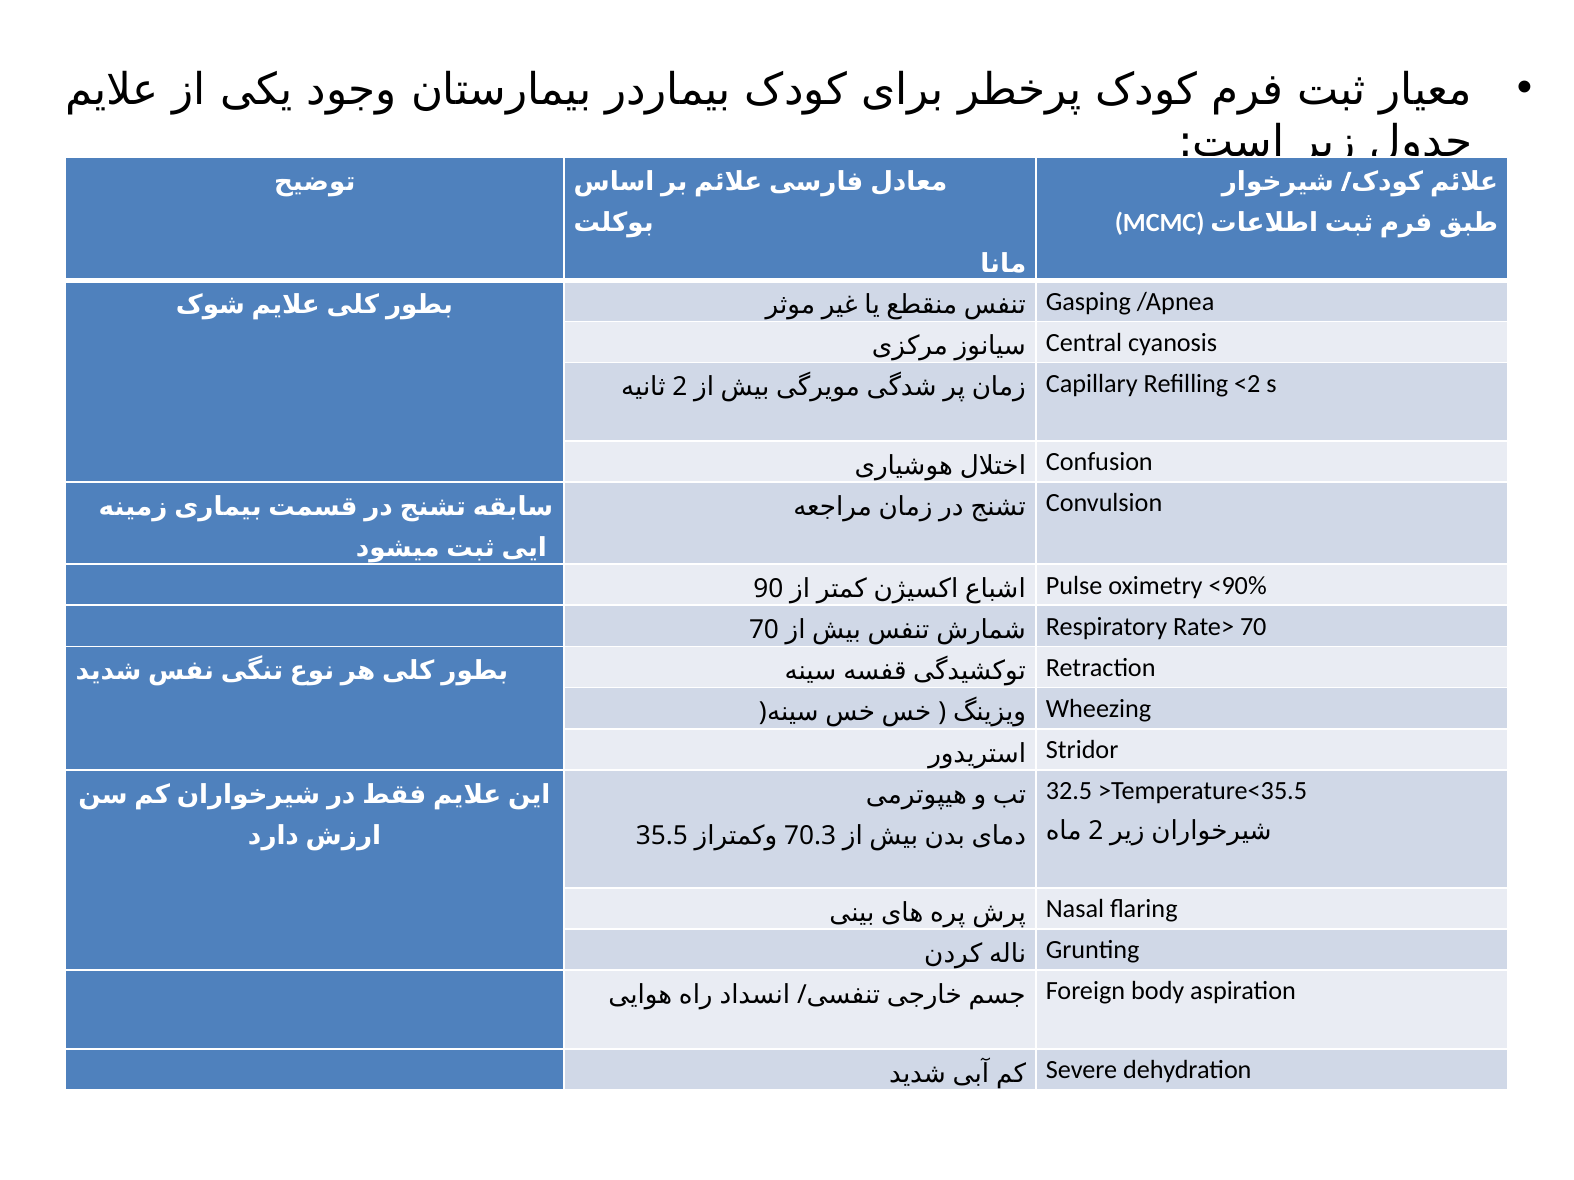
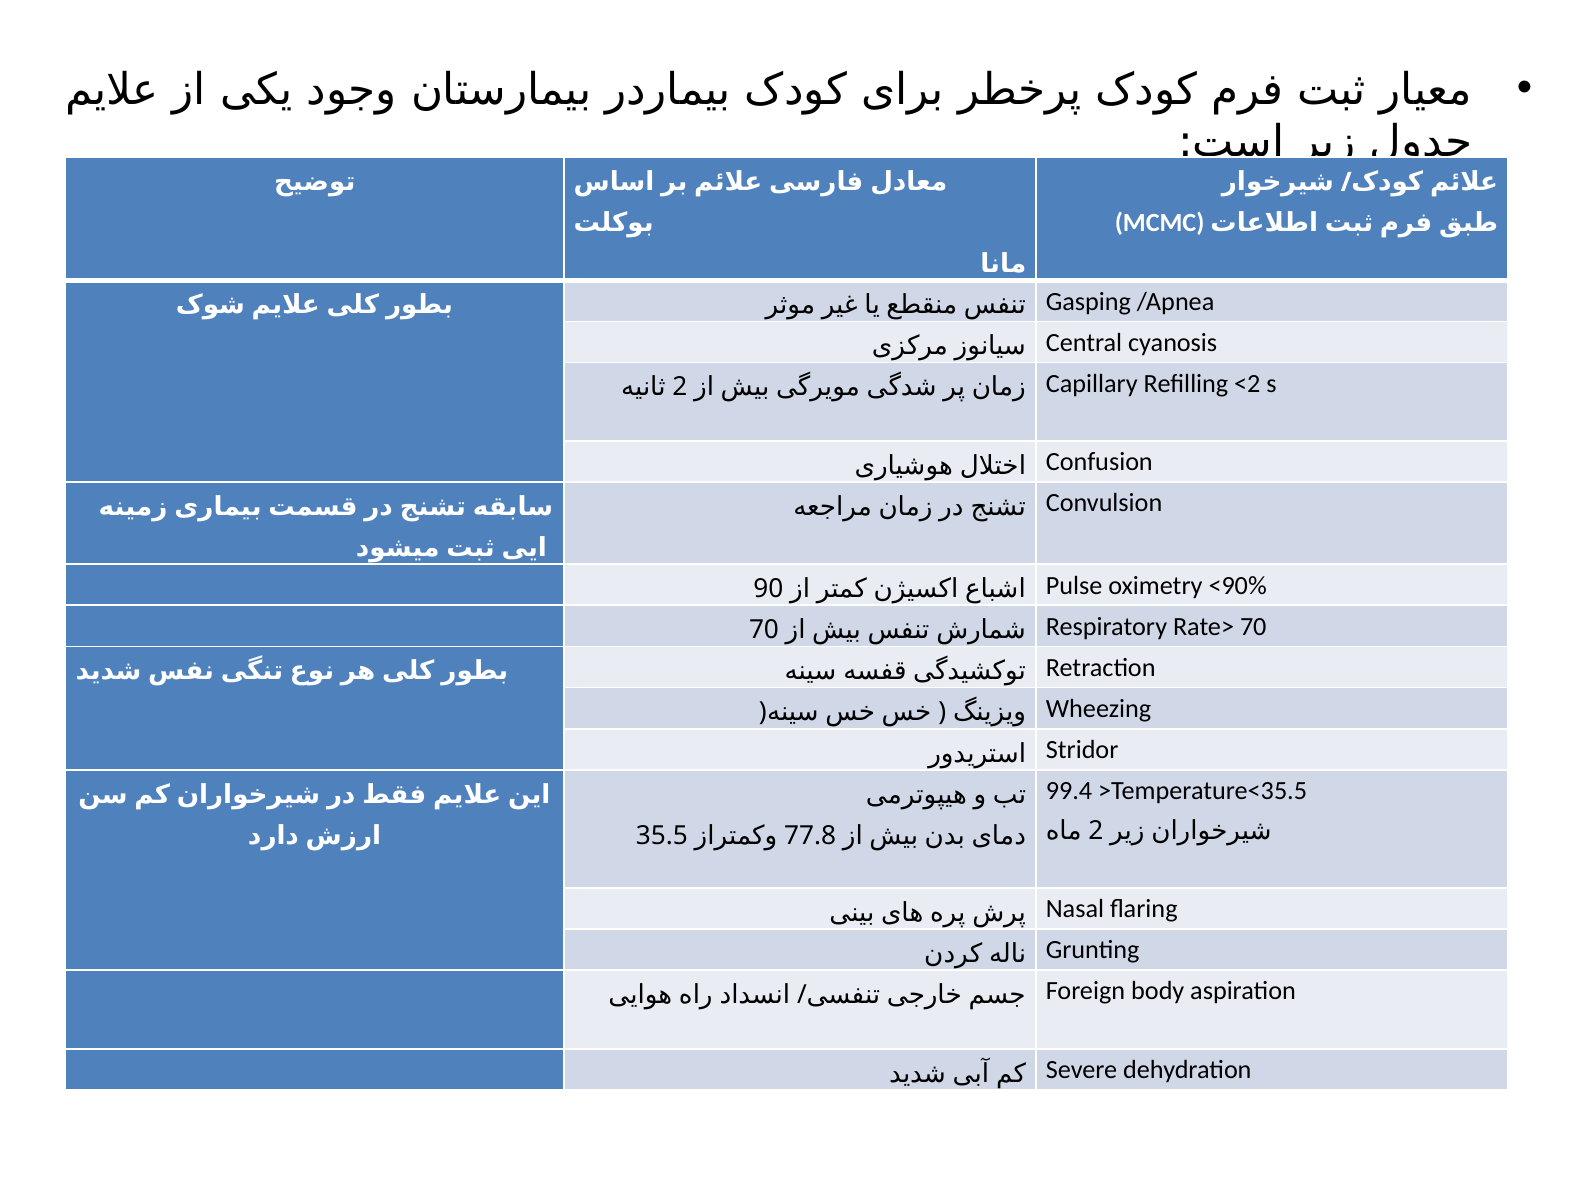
32.5: 32.5 -> 99.4 (1069, 791)
70.3: 70.3 -> 77.8 (810, 836)
